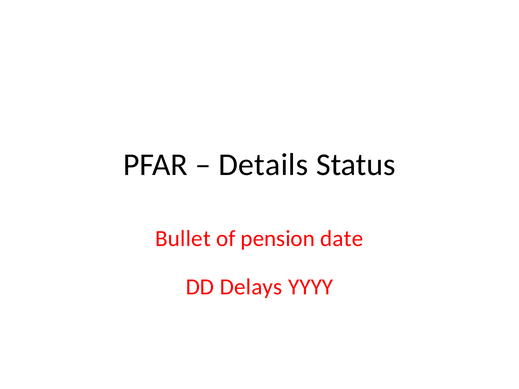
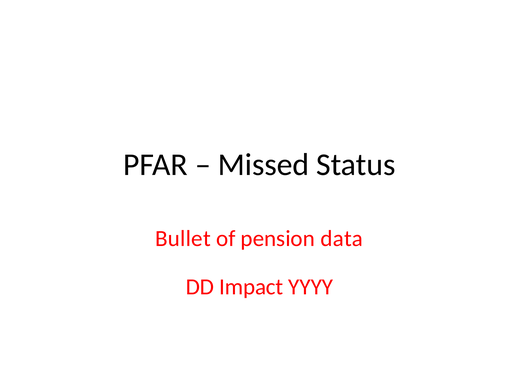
Details: Details -> Missed (264, 165)
date: date -> data (342, 239)
Delays: Delays -> Impact (251, 287)
